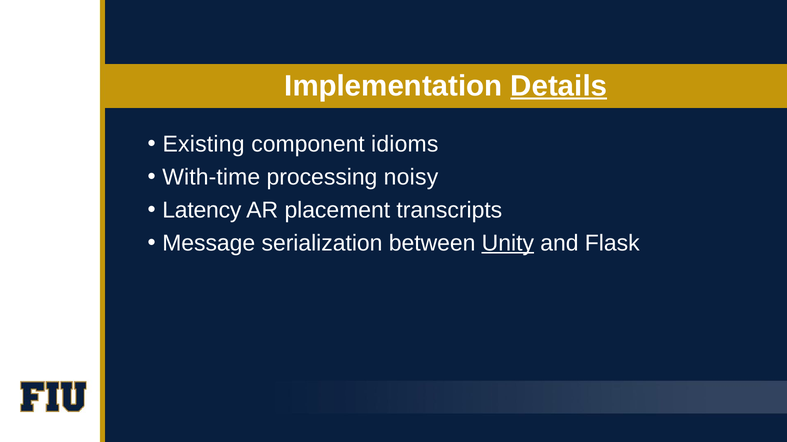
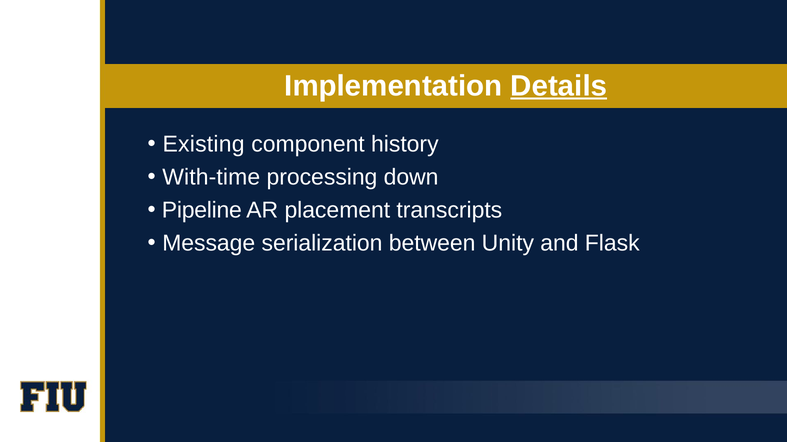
idioms: idioms -> history (405, 145)
noisy: noisy -> down (411, 177)
Latency: Latency -> Pipeline (202, 210)
Unity underline: present -> none (508, 243)
